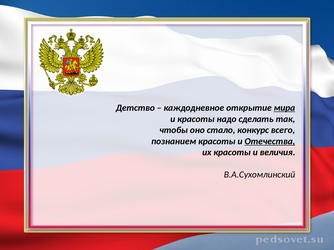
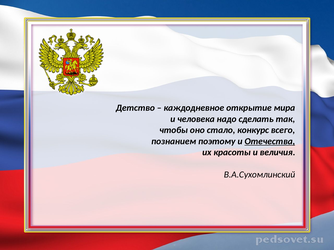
мира underline: present -> none (284, 108)
и красоты: красоты -> человека (196, 119)
познанием красоты: красоты -> поэтому (217, 141)
